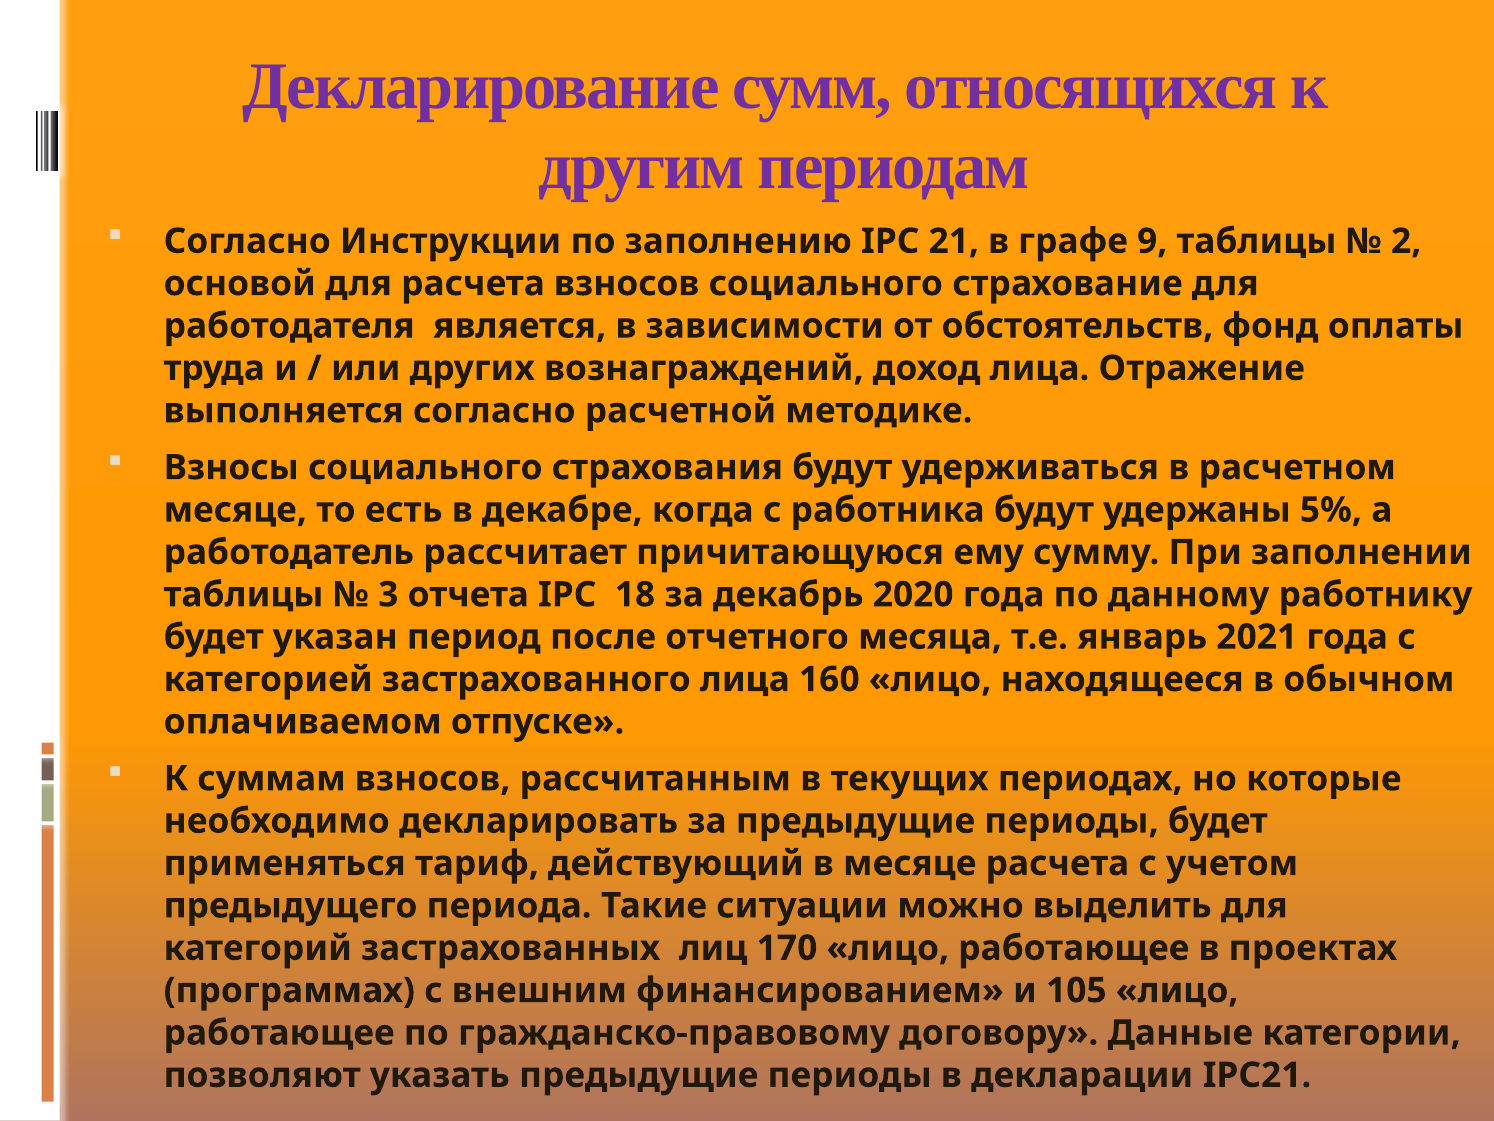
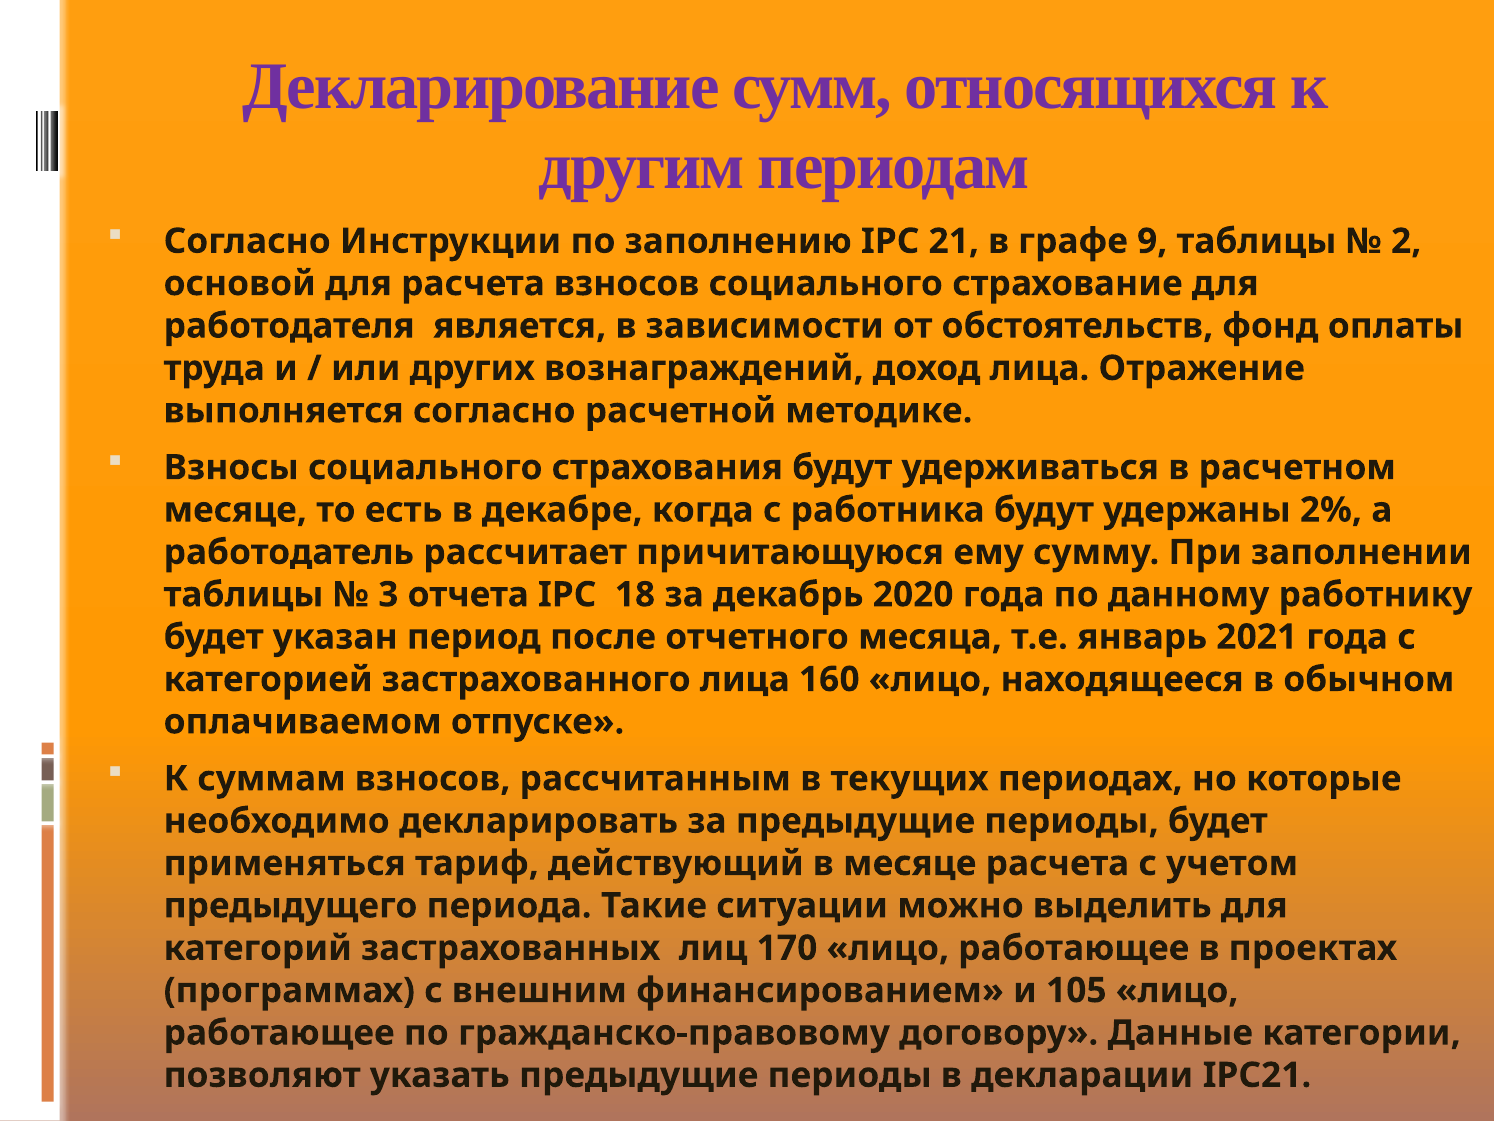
5%: 5% -> 2% (1331, 510)
